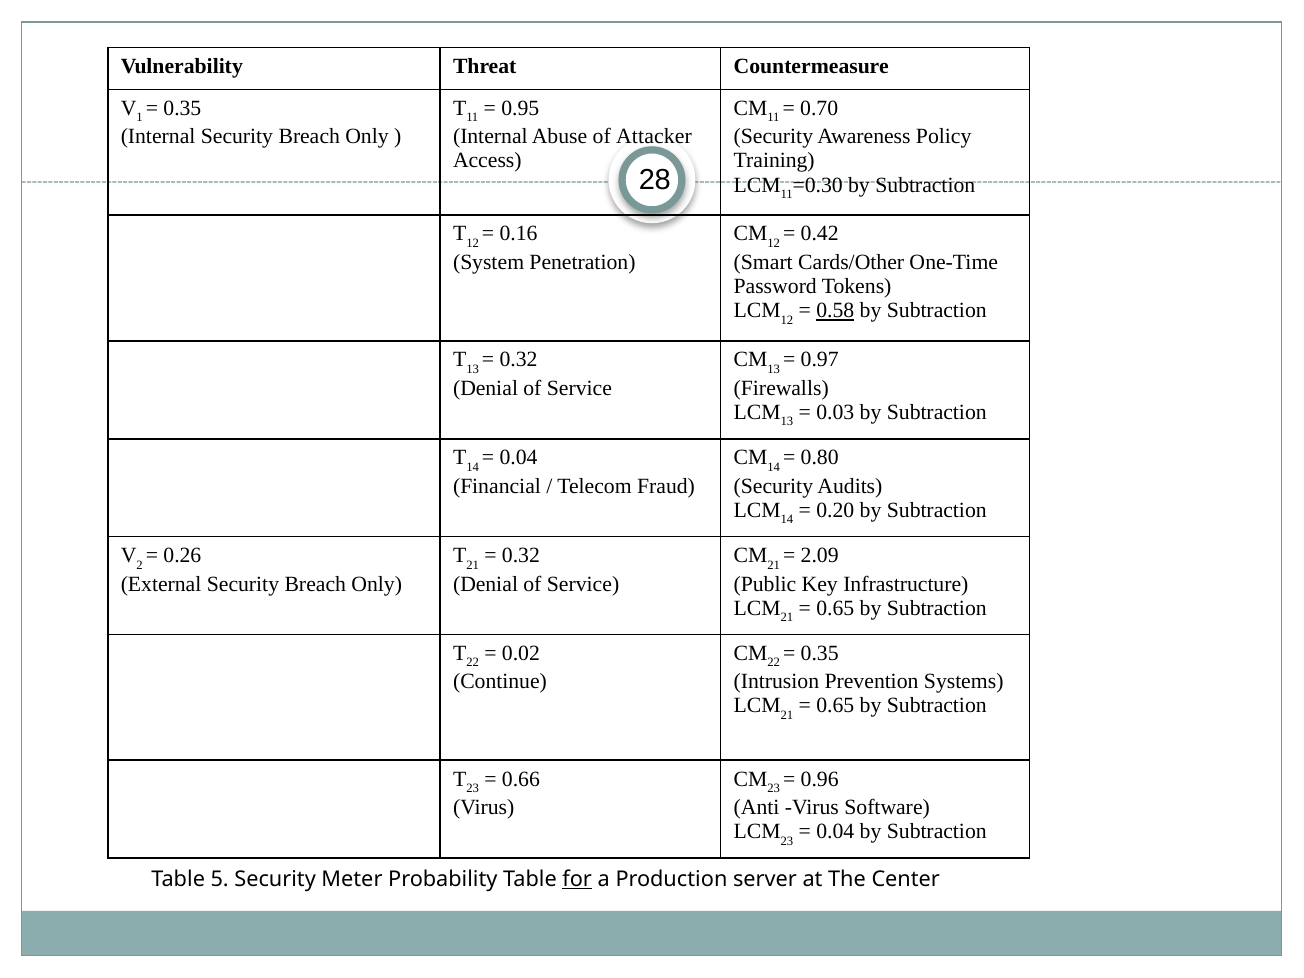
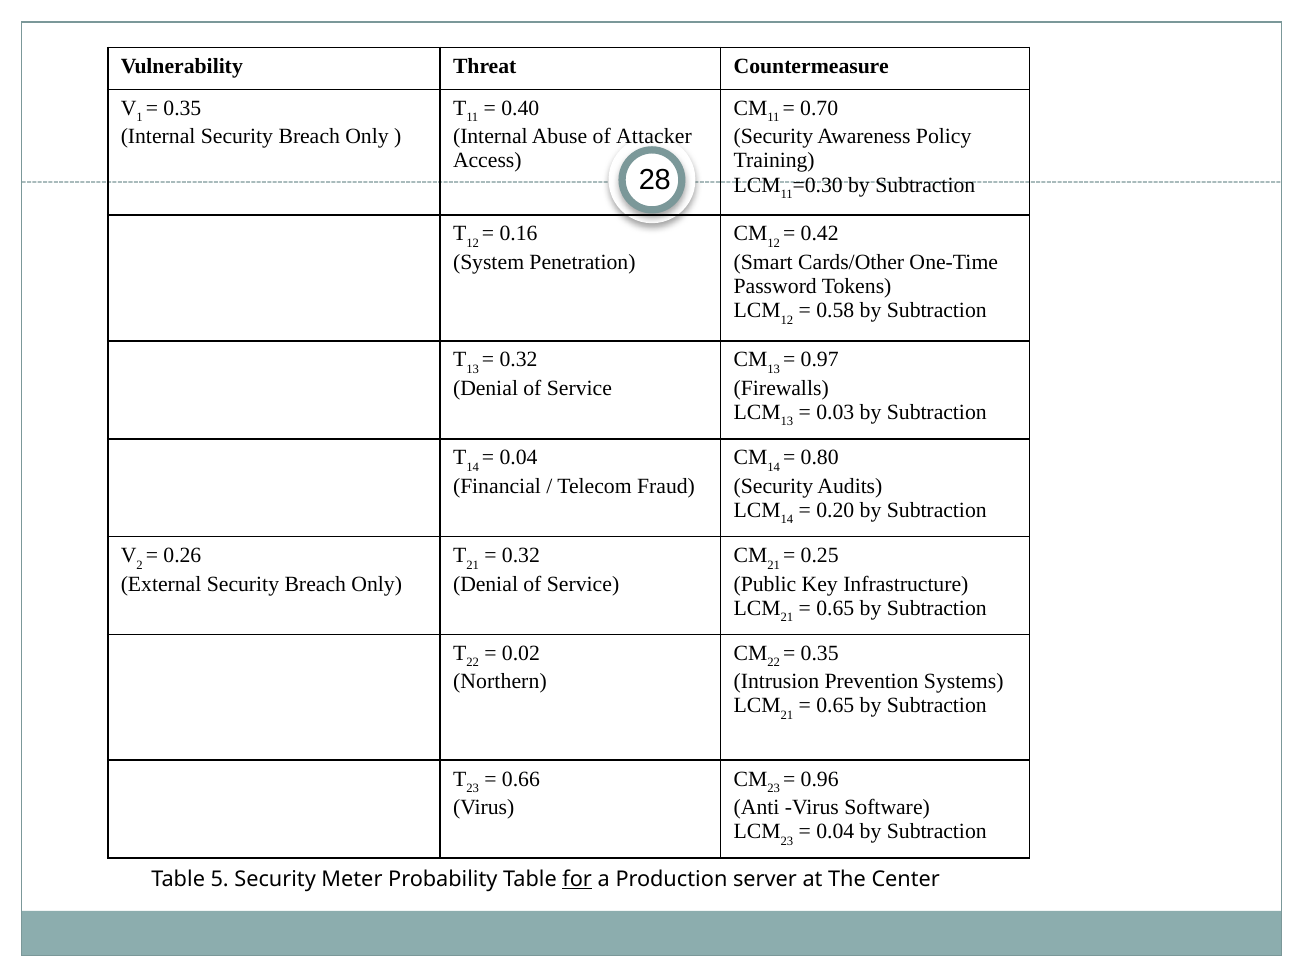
0.95: 0.95 -> 0.40 (520, 108)
0.58 underline: present -> none (835, 311)
2.09: 2.09 -> 0.25 (820, 555)
Continue: Continue -> Northern (500, 682)
